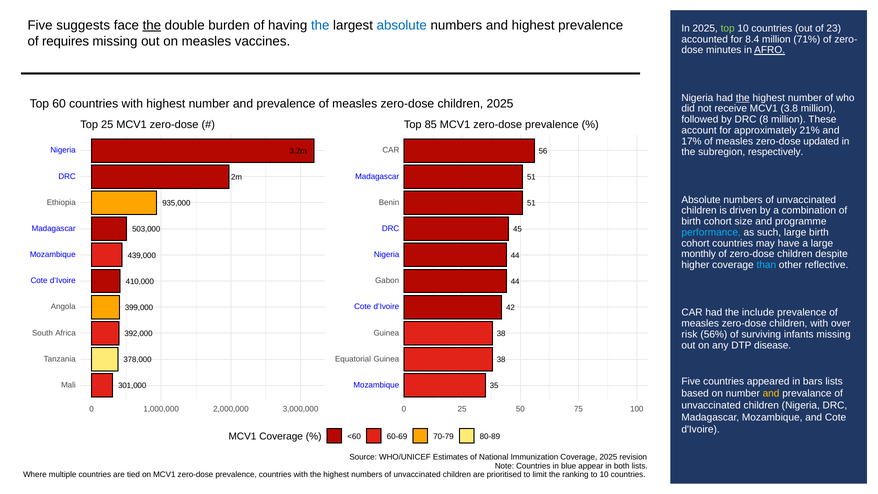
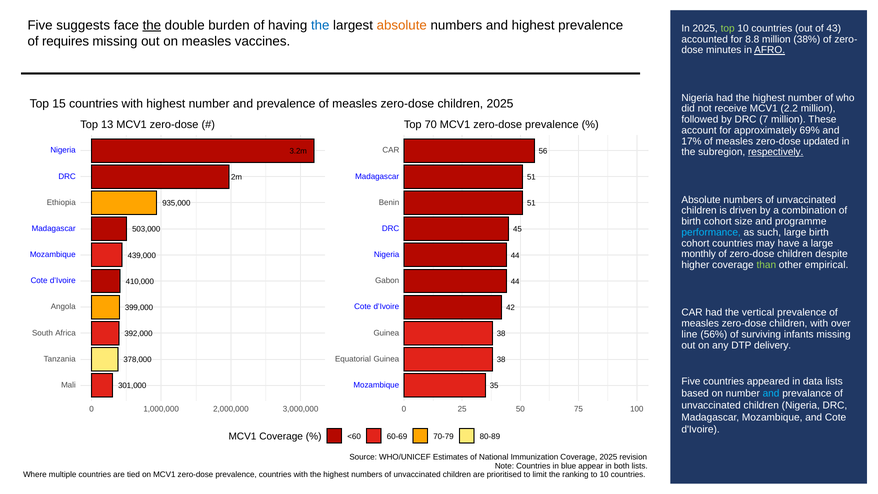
absolute colour: blue -> orange (402, 25)
23: 23 -> 43 (834, 28)
8.4: 8.4 -> 8.8 (752, 39)
71%: 71% -> 38% (807, 39)
the underline: present -> none (743, 98)
60: 60 -> 15 (59, 104)
3.8: 3.8 -> 2.2 (789, 109)
8: 8 -> 7 (764, 119)
Top 25: 25 -> 13 (107, 124)
85: 85 -> 70 (431, 124)
21%: 21% -> 69% (810, 130)
respectively underline: none -> present (776, 152)
than colour: light blue -> light green (766, 265)
reflective: reflective -> empirical (827, 265)
include: include -> vertical (758, 313)
risk: risk -> line (689, 334)
disease: disease -> delivery (773, 345)
bars: bars -> data (813, 381)
and colour: yellow -> light blue (771, 393)
